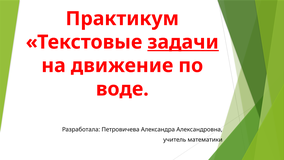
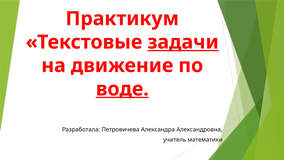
воде underline: none -> present (122, 89)
